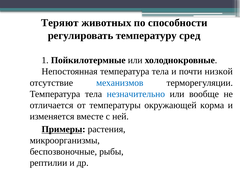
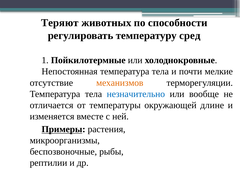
низкой: низкой -> мелкие (219, 72)
механизмов colour: blue -> orange (120, 83)
корма: корма -> длине (212, 105)
